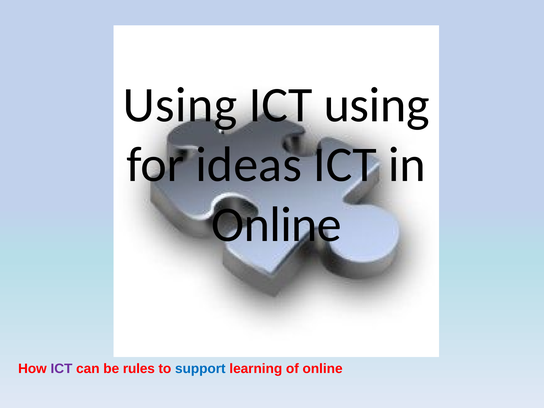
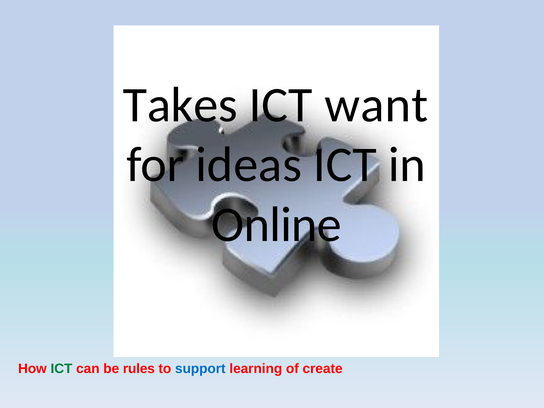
Using: Using -> Takes (180, 105)
ICT using: using -> want (376, 105)
ICT colour: purple -> green (61, 369)
of online: online -> create (323, 369)
